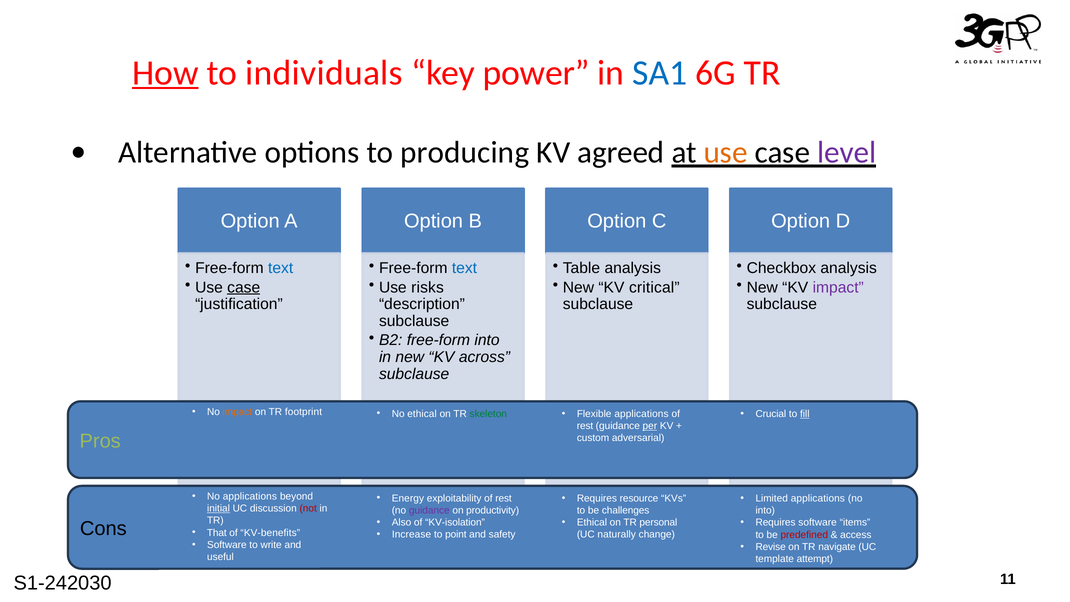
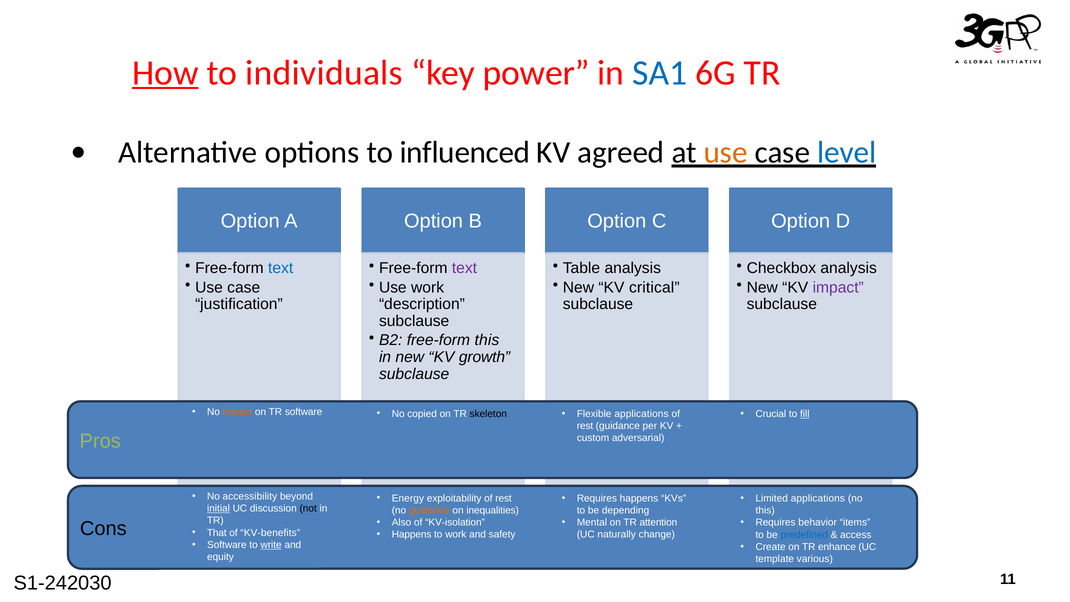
producing: producing -> influenced (465, 153)
level colour: purple -> blue (847, 153)
text colour: blue -> purple (464, 268)
case underline: present -> none (244, 287)
Use risks: risks -> work (428, 287)
into: into -> this (487, 340)
across: across -> growth (485, 357)
TR footprint: footprint -> software (304, 412)
No ethical: ethical -> copied (422, 414)
skeleton colour: green -> black (488, 414)
per underline: present -> none (650, 426)
No applications: applications -> accessibility (250, 496)
Requires resource: resource -> happens (639, 498)
not colour: red -> black (308, 508)
guidance colour: purple -> orange (429, 510)
productivity: productivity -> inequalities (493, 510)
challenges: challenges -> depending (626, 510)
into: into -> this (765, 510)
Ethical: Ethical -> Mental (592, 522)
personal: personal -> attention (658, 522)
Requires software: software -> behavior (818, 523)
Increase: Increase -> Happens (412, 534)
to point: point -> work (456, 534)
predefined colour: red -> blue (804, 535)
write underline: none -> present (271, 545)
Revise: Revise -> Create (771, 547)
navigate: navigate -> enhance (837, 547)
useful: useful -> equity (220, 557)
attempt: attempt -> various (815, 559)
